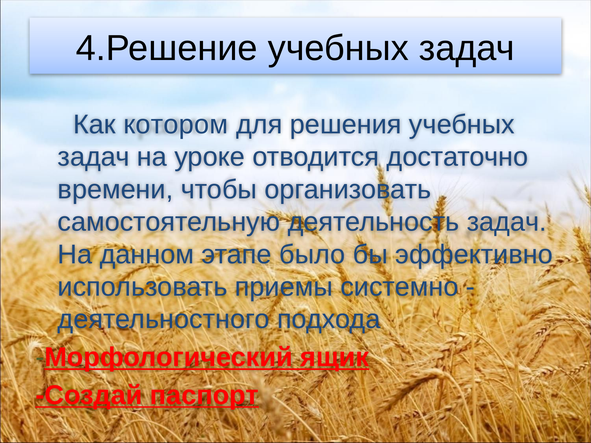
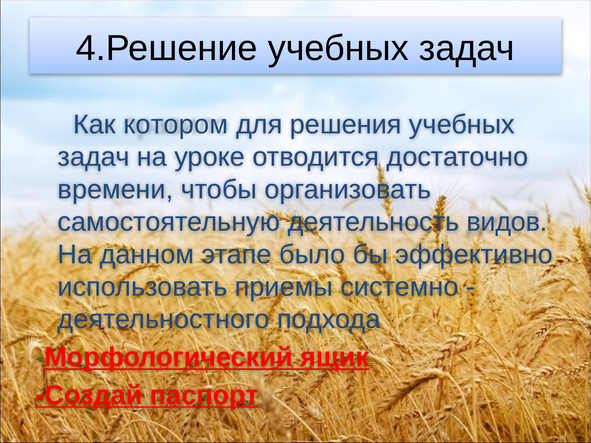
деятельность задач: задач -> видов (507, 222)
